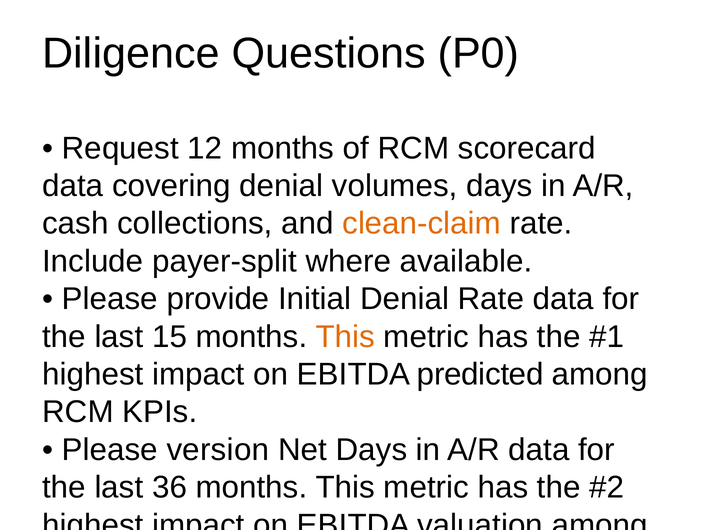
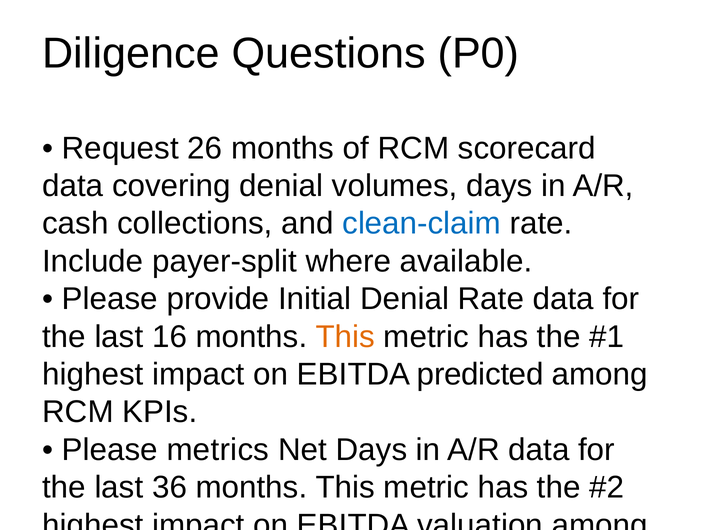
12: 12 -> 26 (205, 148)
clean-claim colour: orange -> blue (422, 223)
15: 15 -> 16 (170, 336)
version: version -> metrics (218, 449)
